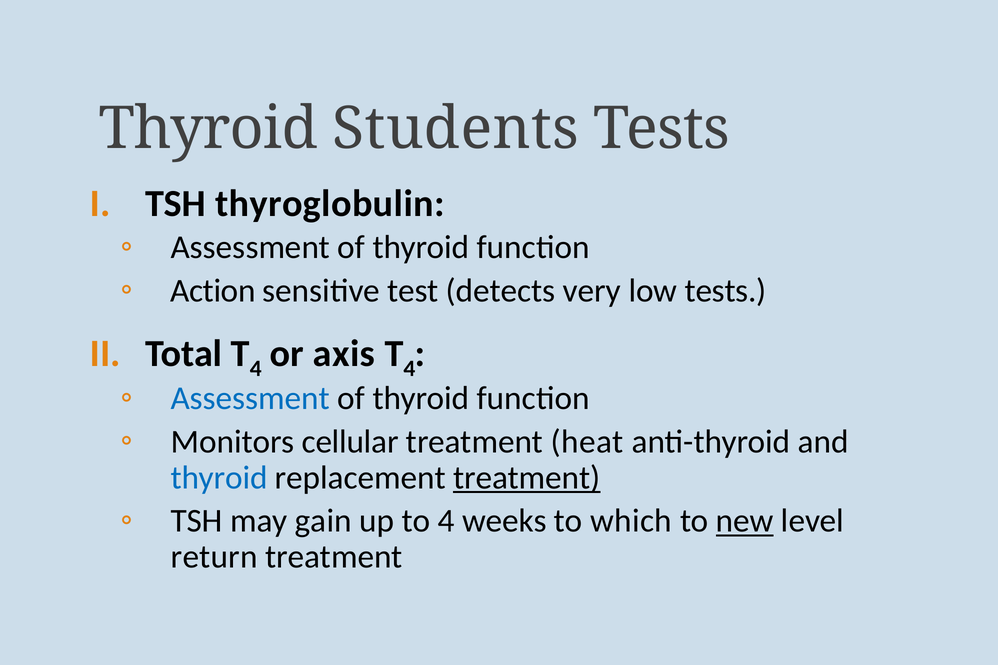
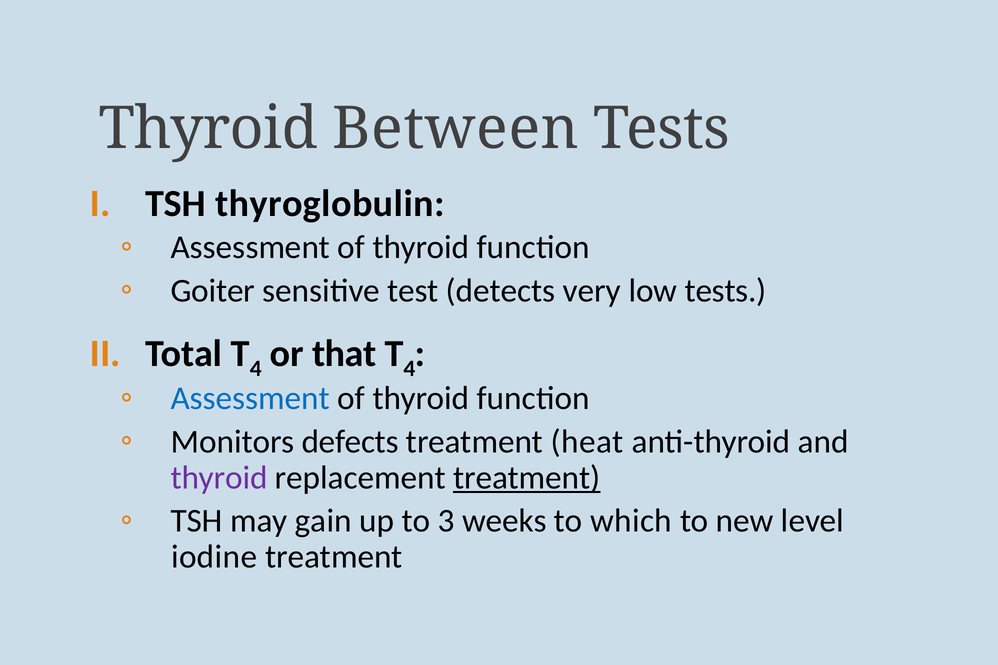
Students: Students -> Between (456, 129)
Action: Action -> Goiter (213, 291)
axis: axis -> that (344, 354)
cellular: cellular -> defects (350, 442)
thyroid colour: blue -> purple (219, 478)
to 4: 4 -> 3 (446, 521)
new underline: present -> none (745, 521)
return: return -> iodine (214, 557)
